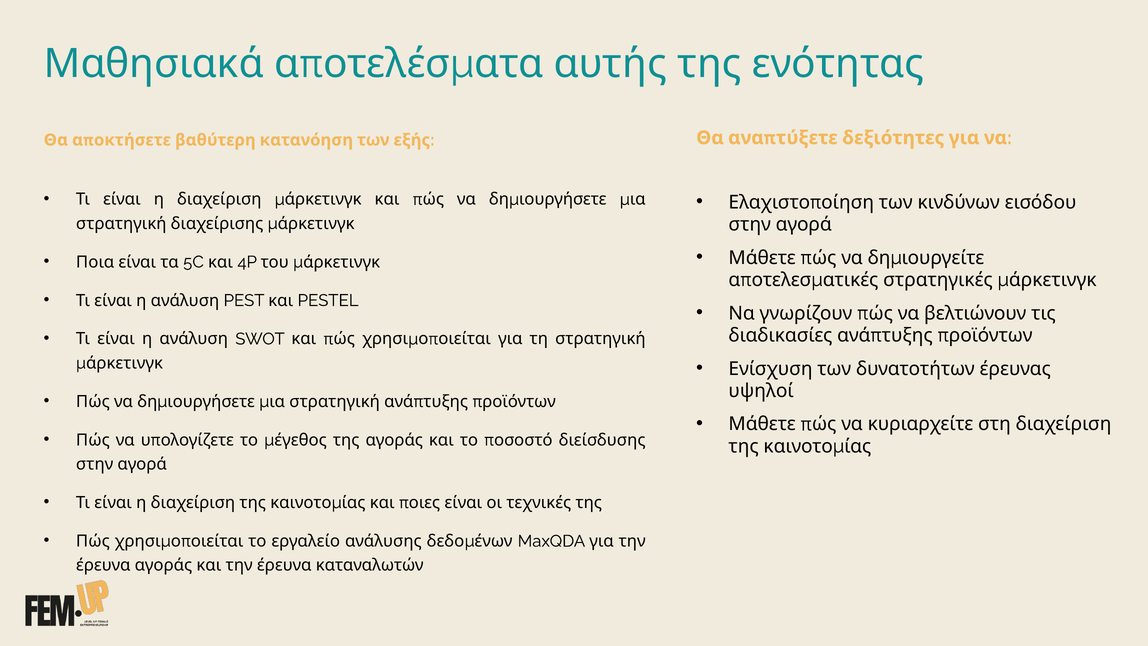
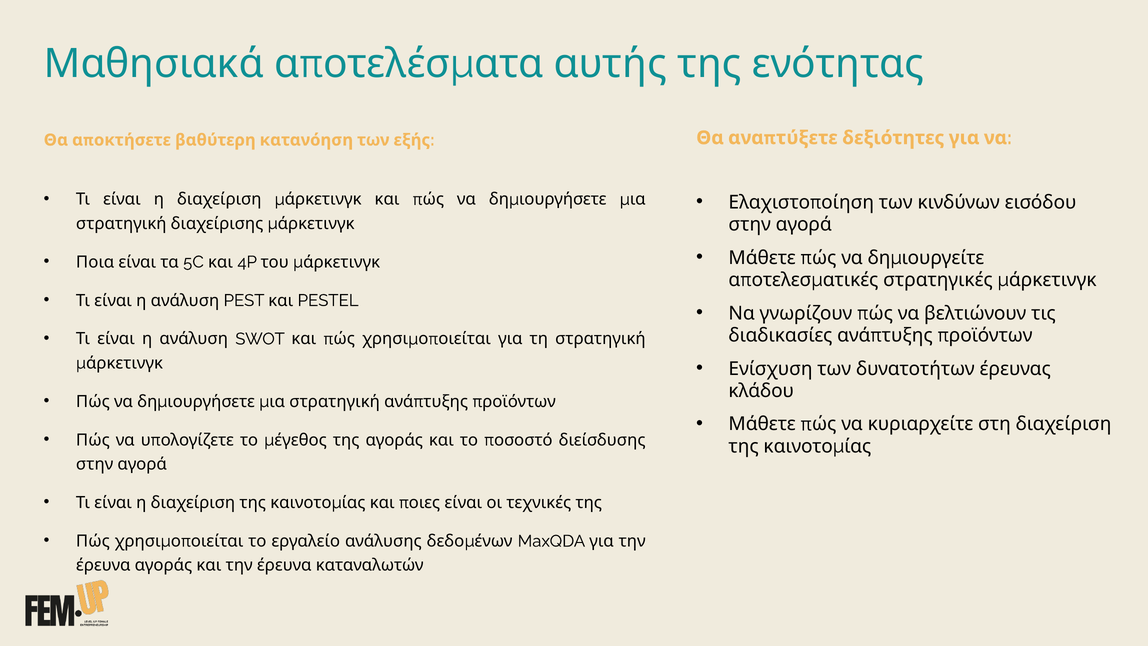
υψηλοί: υψηλοί -> κλάδου (761, 391)
